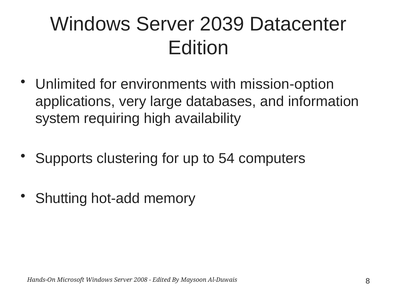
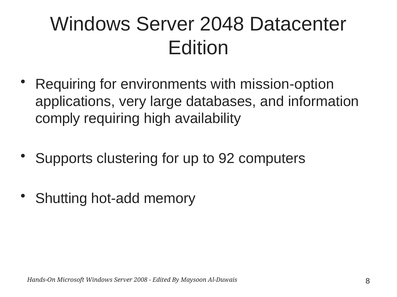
2039: 2039 -> 2048 (222, 24)
Unlimited: Unlimited -> Requiring (66, 84)
system: system -> comply (58, 119)
54: 54 -> 92 (227, 159)
